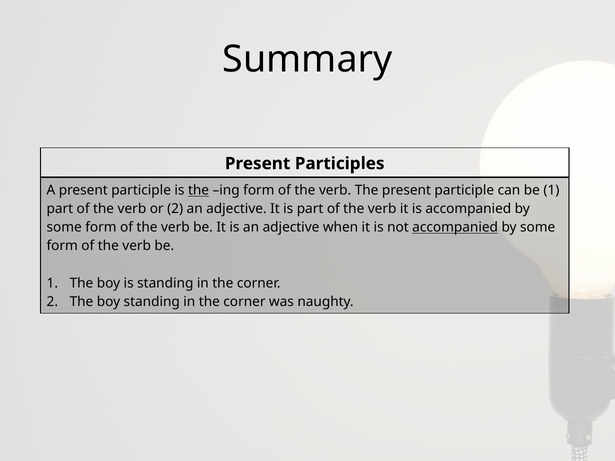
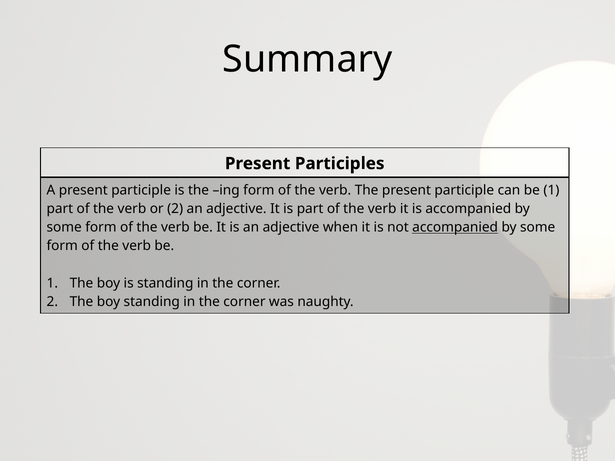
the underline: present -> none (199, 190)
